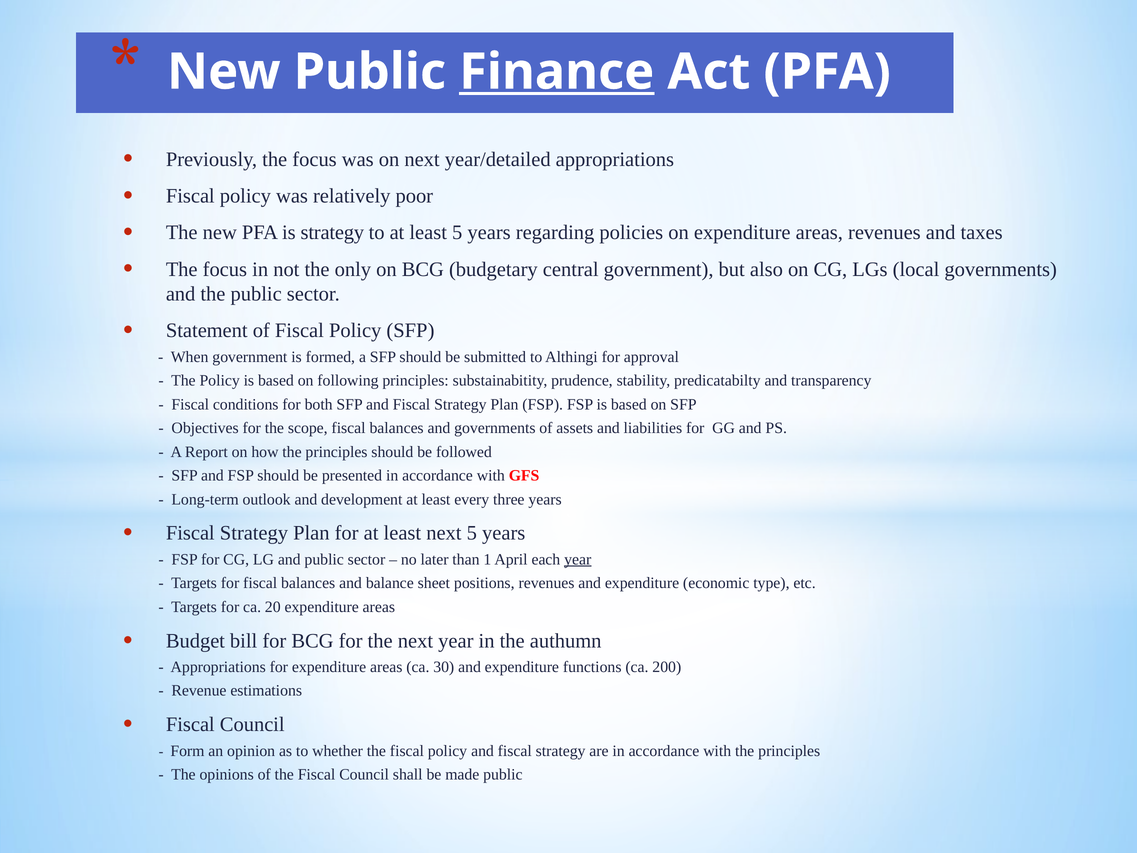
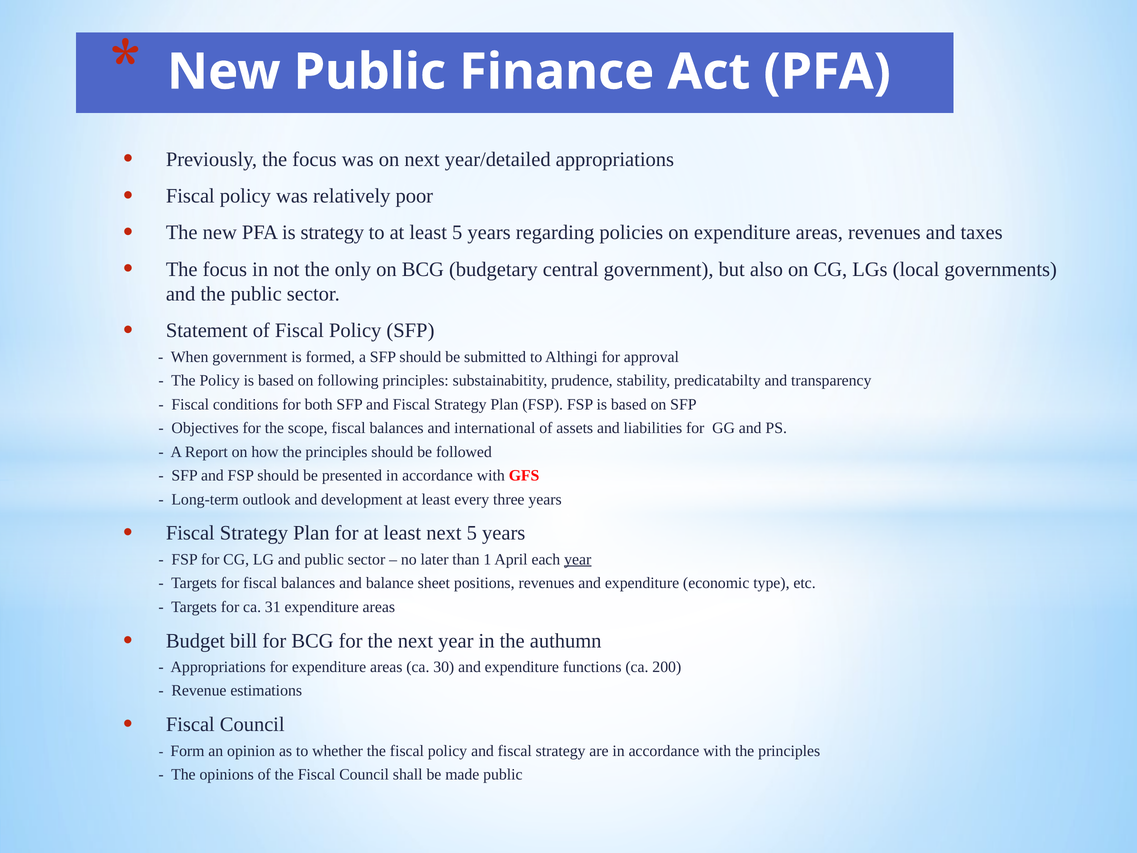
Finance underline: present -> none (557, 72)
and governments: governments -> international (495, 428)
20: 20 -> 31 (273, 607)
